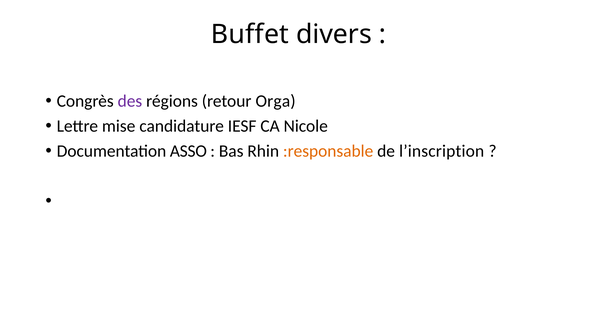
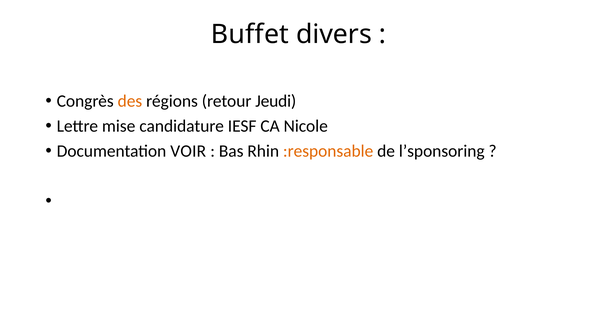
des colour: purple -> orange (130, 101)
Orga: Orga -> Jeudi (276, 101)
ASSO: ASSO -> VOIR (188, 151)
l’inscription: l’inscription -> l’sponsoring (442, 151)
